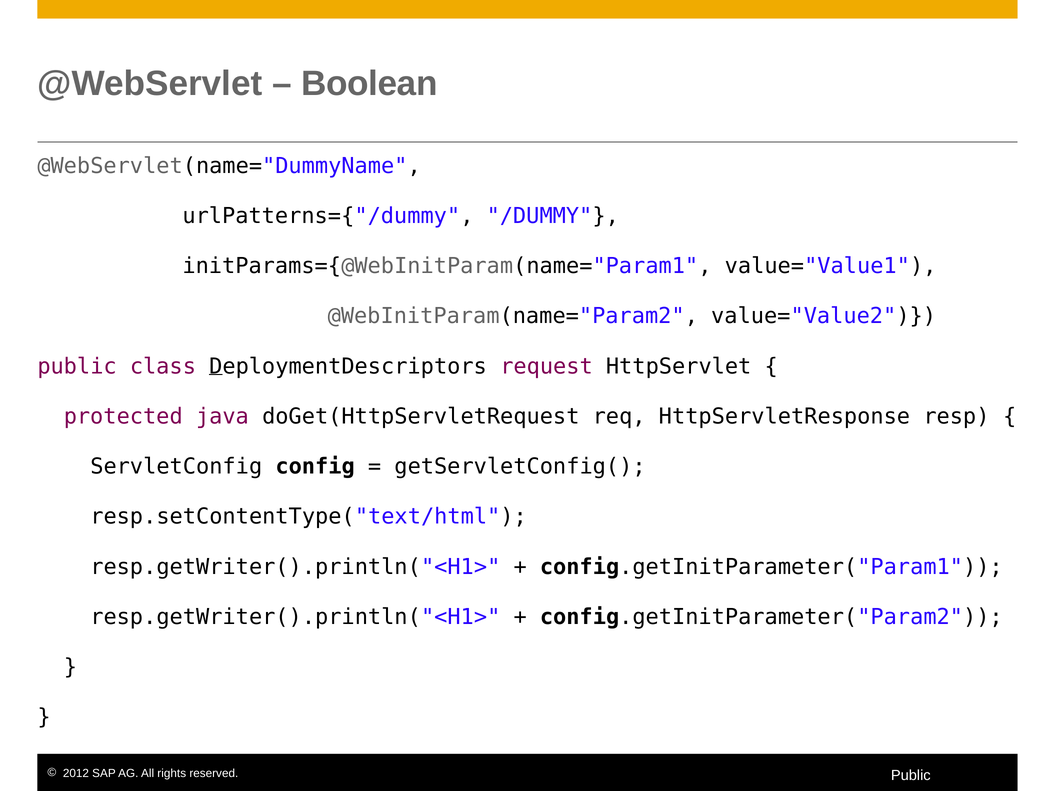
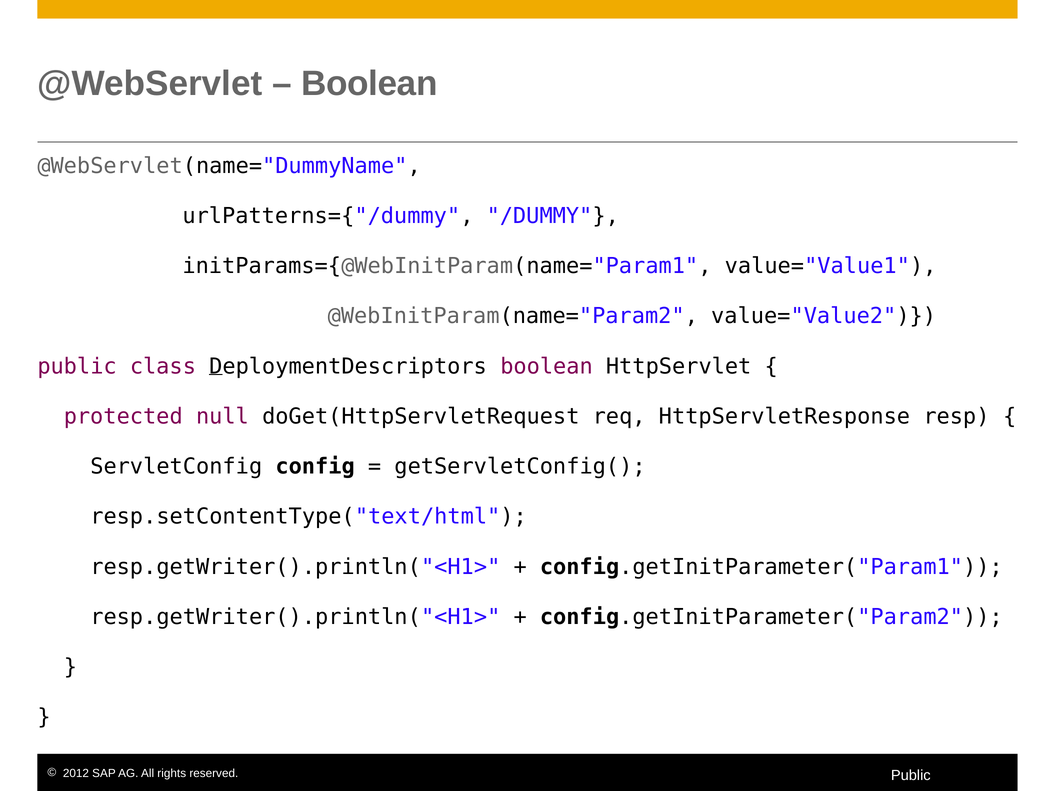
DeploymentDescriptors request: request -> boolean (547, 366)
java: java -> null (222, 417)
